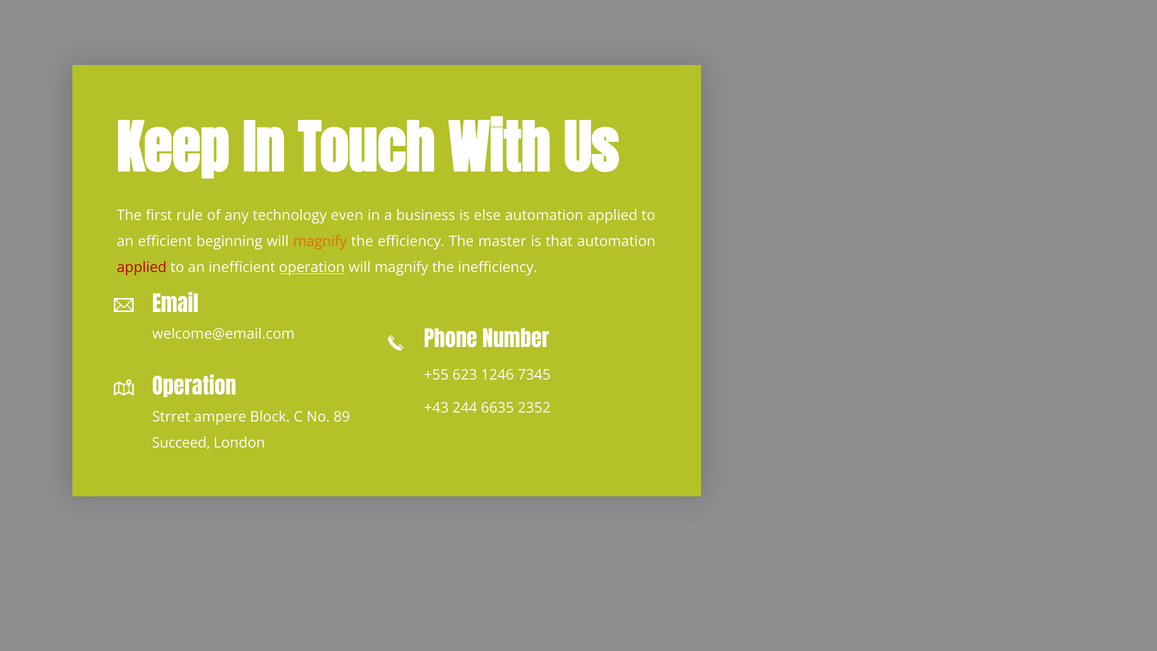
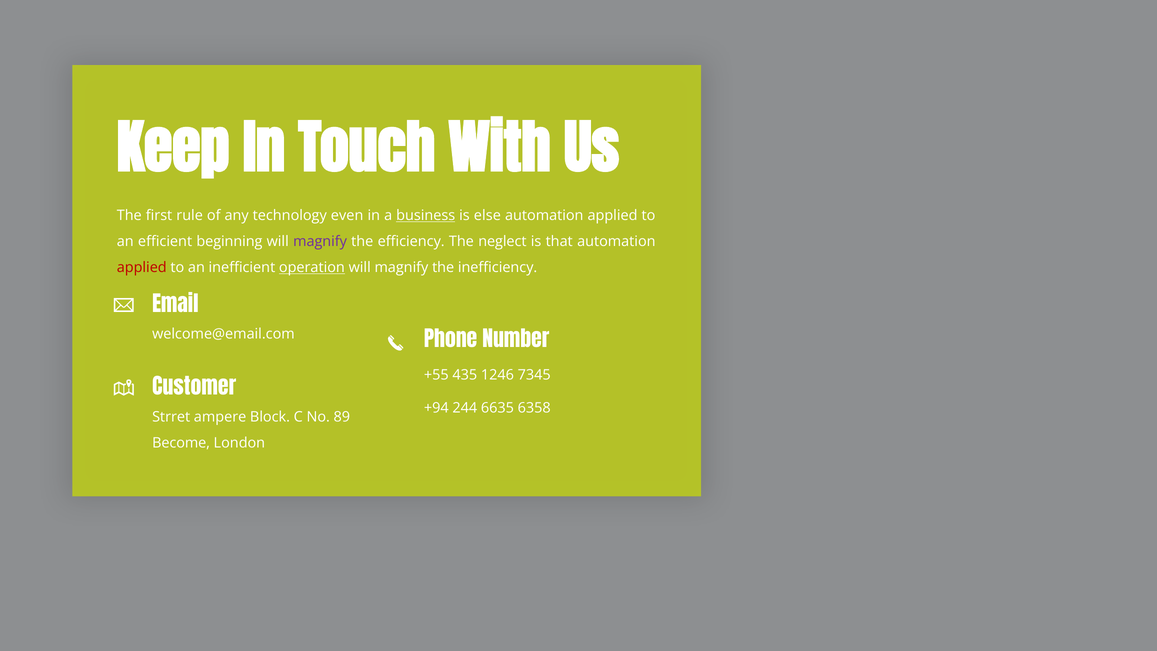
business underline: none -> present (426, 215)
magnify colour: orange -> purple (320, 241)
master: master -> neglect (502, 241)
623: 623 -> 435 (465, 375)
Operation: Operation -> Customer (194, 388)
+43: +43 -> +94 (436, 408)
2352: 2352 -> 6358 (534, 408)
Succeed: Succeed -> Become (181, 443)
